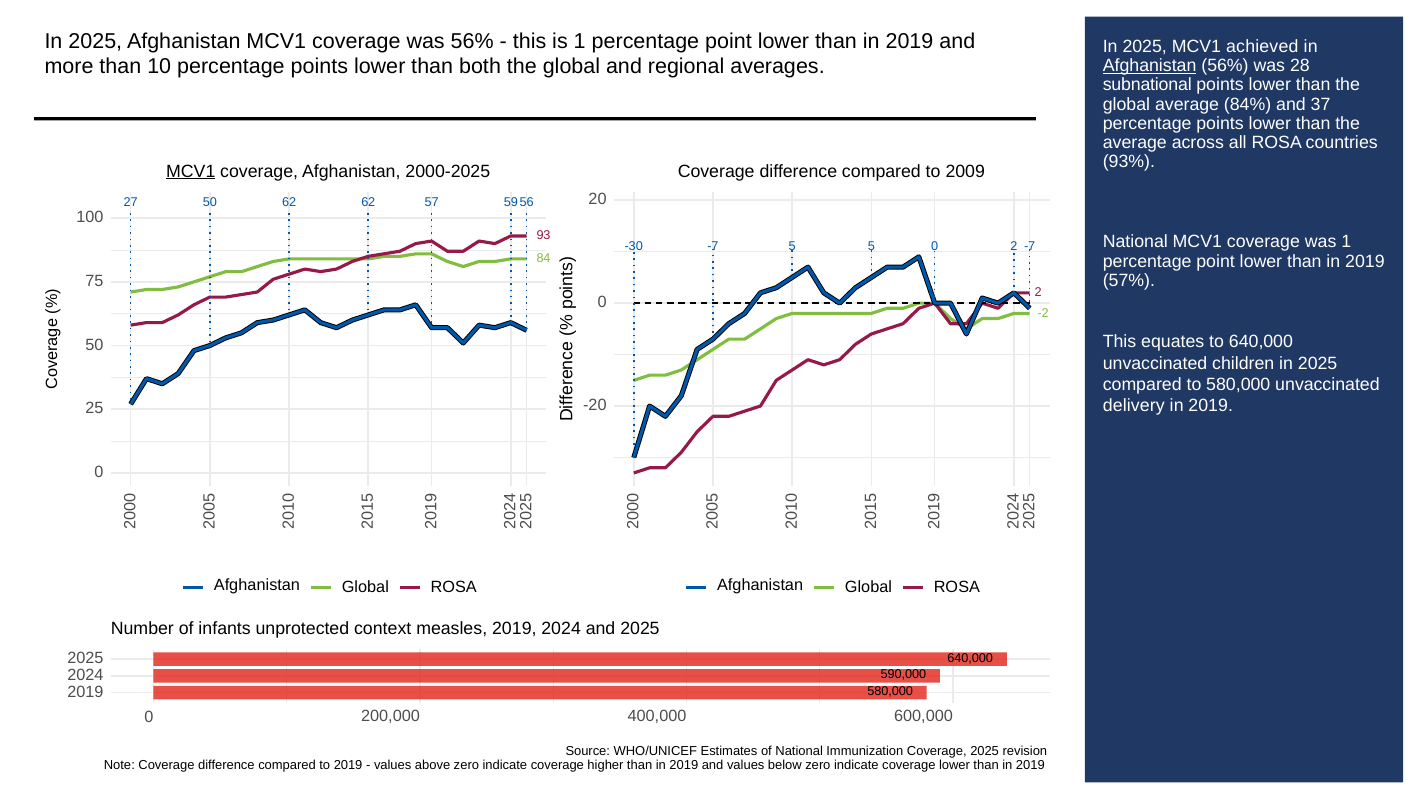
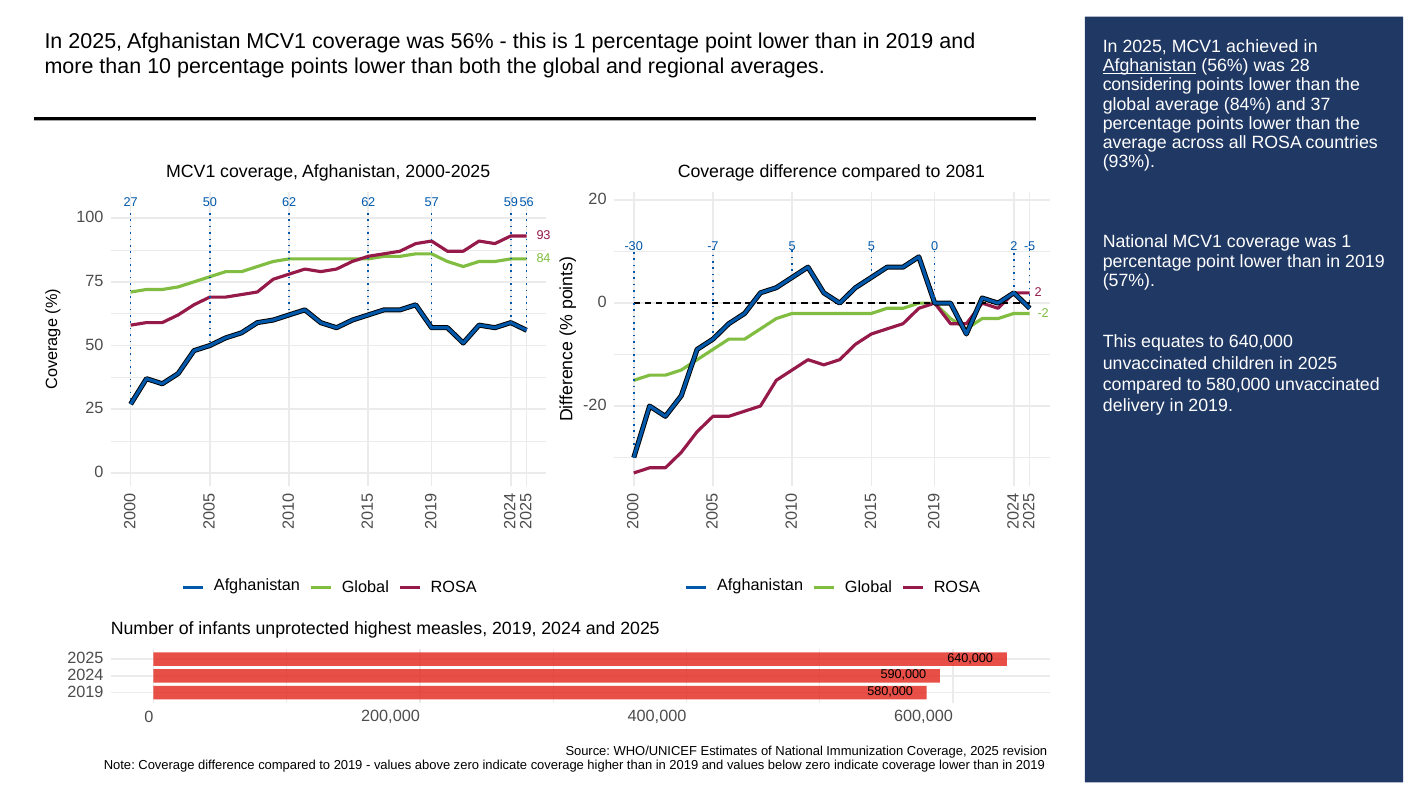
subnational: subnational -> considering (1147, 85)
MCV1 underline: present -> none (191, 171)
2009: 2009 -> 2081 (965, 171)
2 -7: -7 -> -5 (1030, 246)
context: context -> highest (383, 629)
